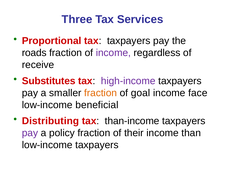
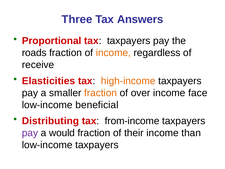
Services: Services -> Answers (140, 19)
income colour: purple -> orange (113, 53)
Substitutes: Substitutes -> Elasticities (49, 81)
high-income colour: purple -> orange (128, 81)
goal: goal -> over (141, 93)
than-income: than-income -> from-income (132, 121)
policy: policy -> would (62, 133)
